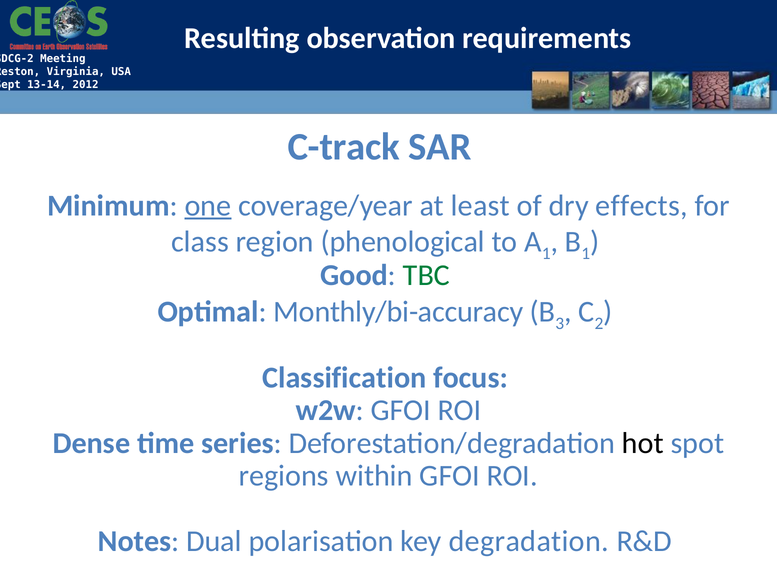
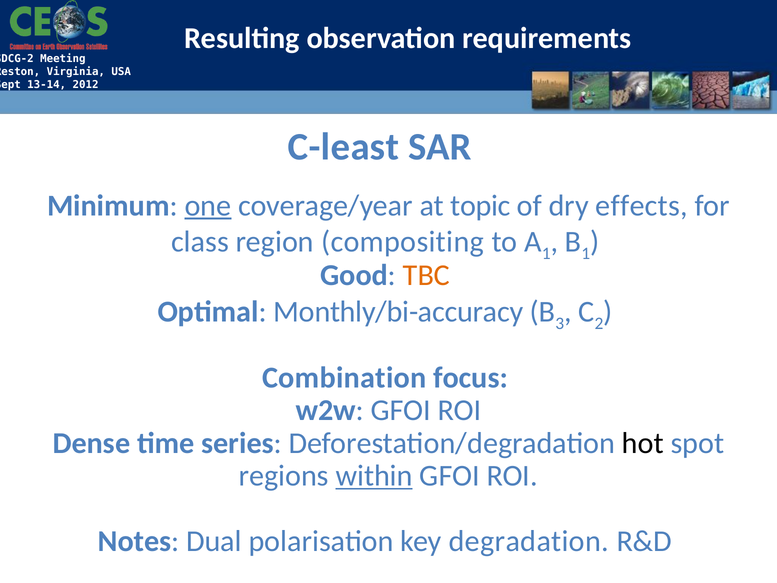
C-track: C-track -> C-least (343, 147)
least: least -> topic (481, 205)
phenological: phenological -> compositing (402, 242)
TBC colour: green -> orange (426, 275)
Classification: Classification -> Combination (344, 378)
within underline: none -> present (374, 476)
